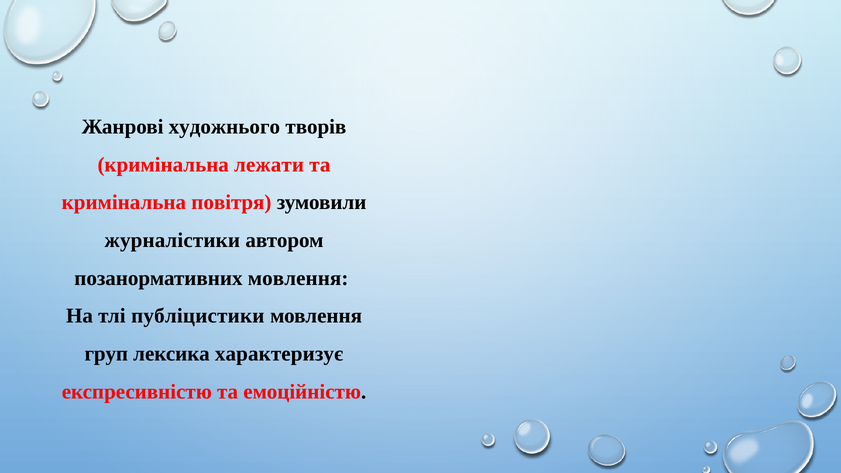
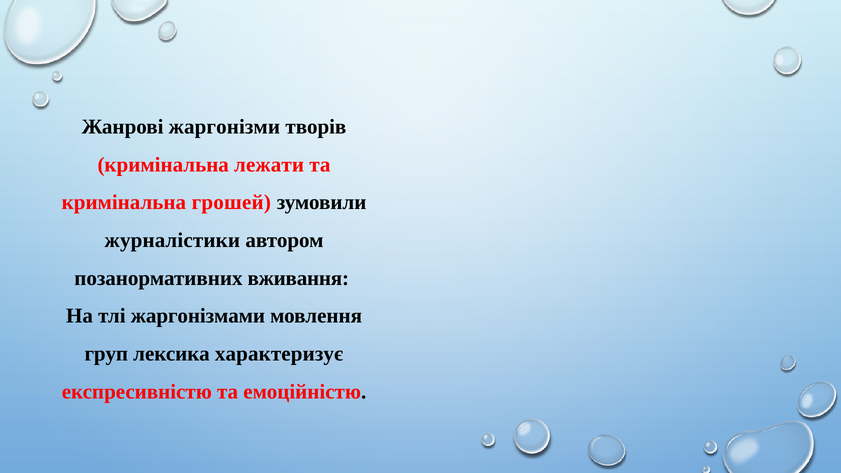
художнього: художнього -> жаргонізми (224, 127)
повітря: повітря -> грошей (231, 202)
позанормативних мовлення: мовлення -> вживання (298, 278)
публіцистики: публіцистики -> жаргонізмами (198, 316)
